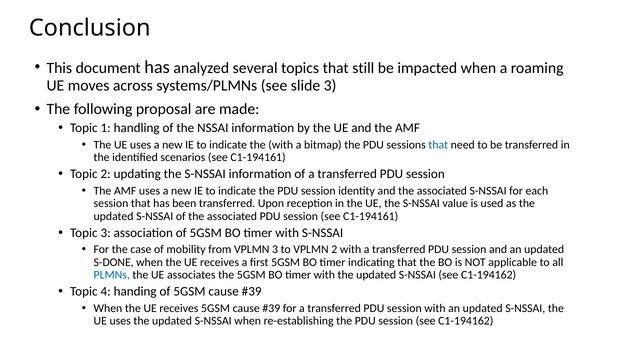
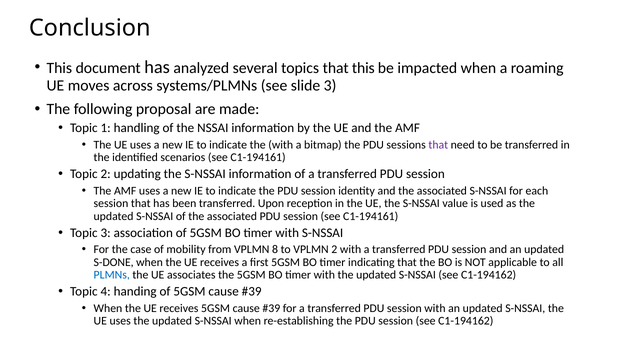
that still: still -> this (363, 68)
that colour: blue -> purple (438, 145)
VPLMN 3: 3 -> 8 (275, 250)
